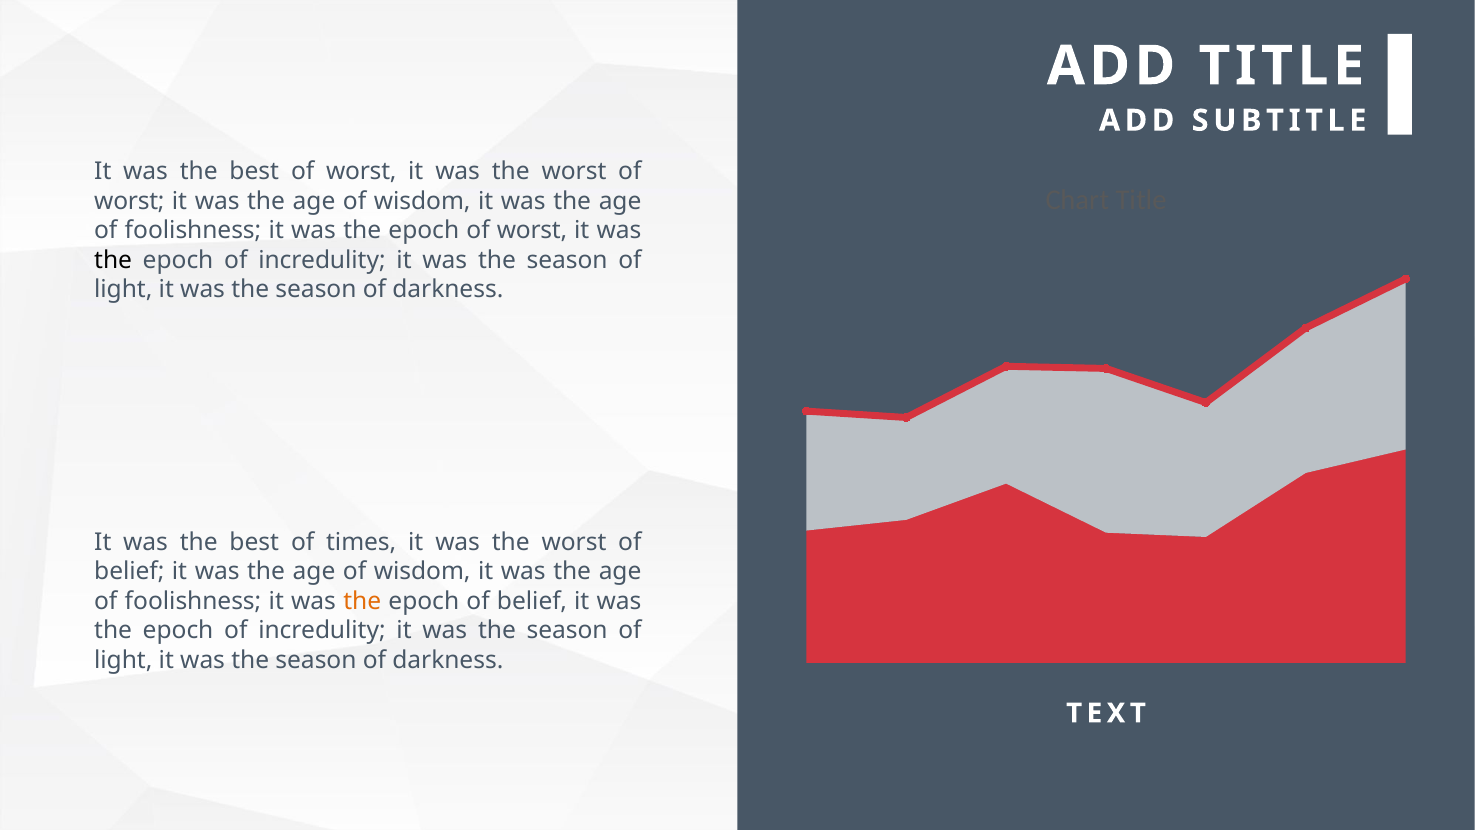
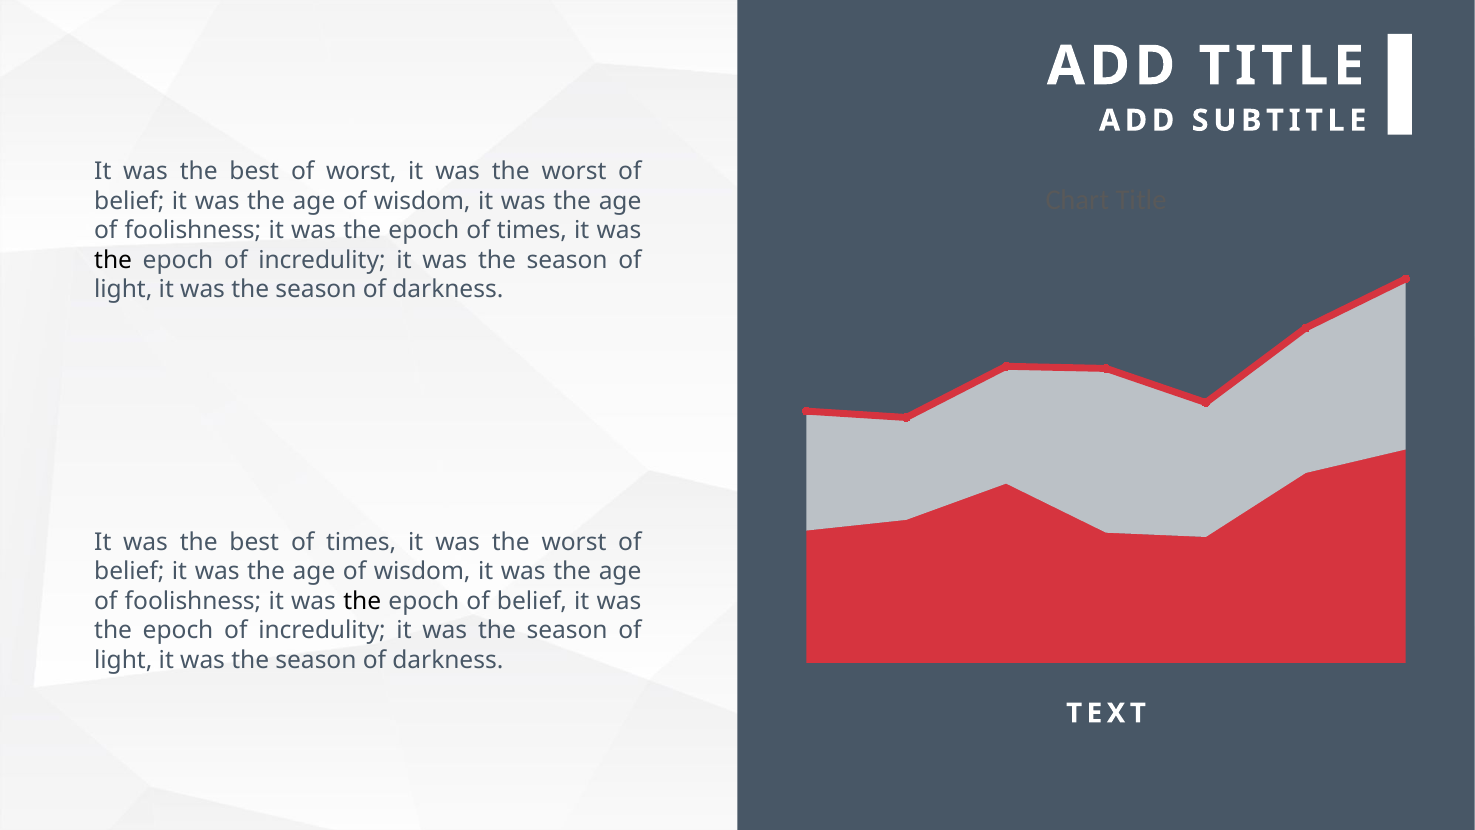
worst: worst -> belief (129, 201)
epoch of worst: worst -> times (532, 231)
the colour: orange -> black (362, 601)
